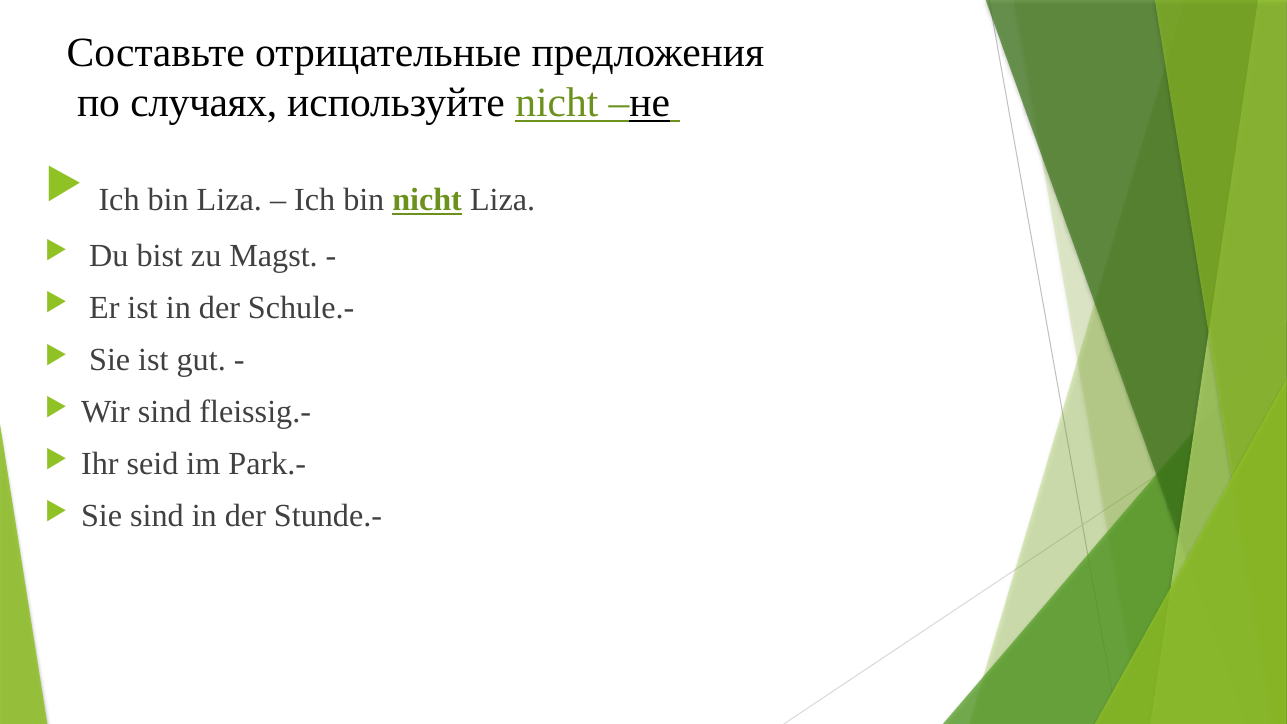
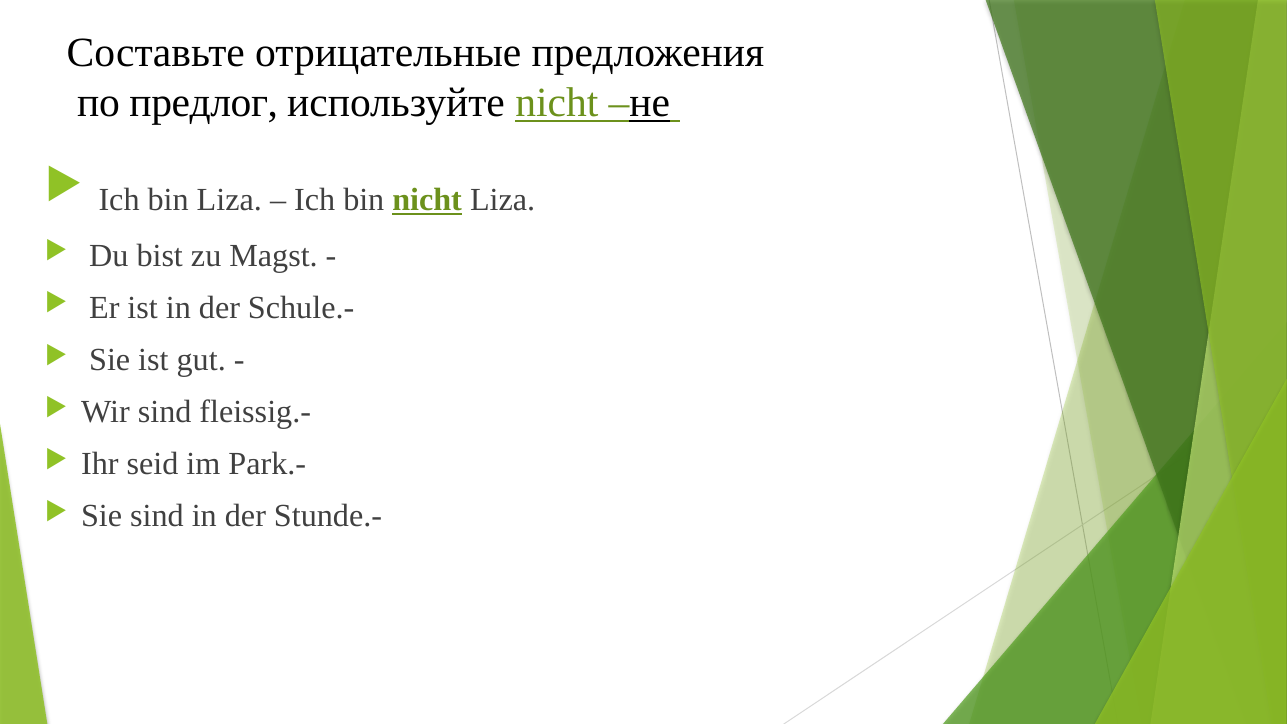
случаях: случаях -> предлог (204, 103)
